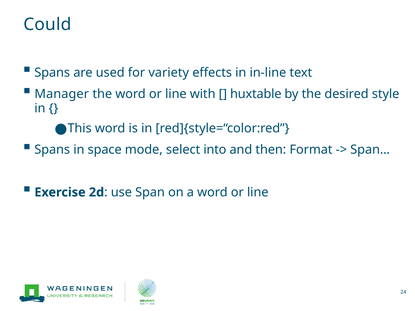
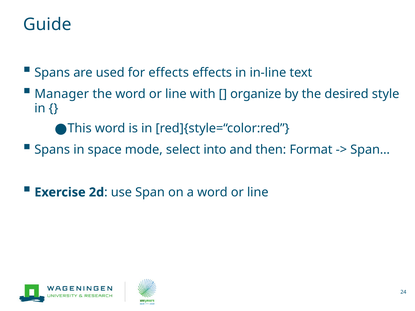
Could: Could -> Guide (47, 24)
for variety: variety -> effects (169, 73)
huxtable: huxtable -> organize (256, 94)
